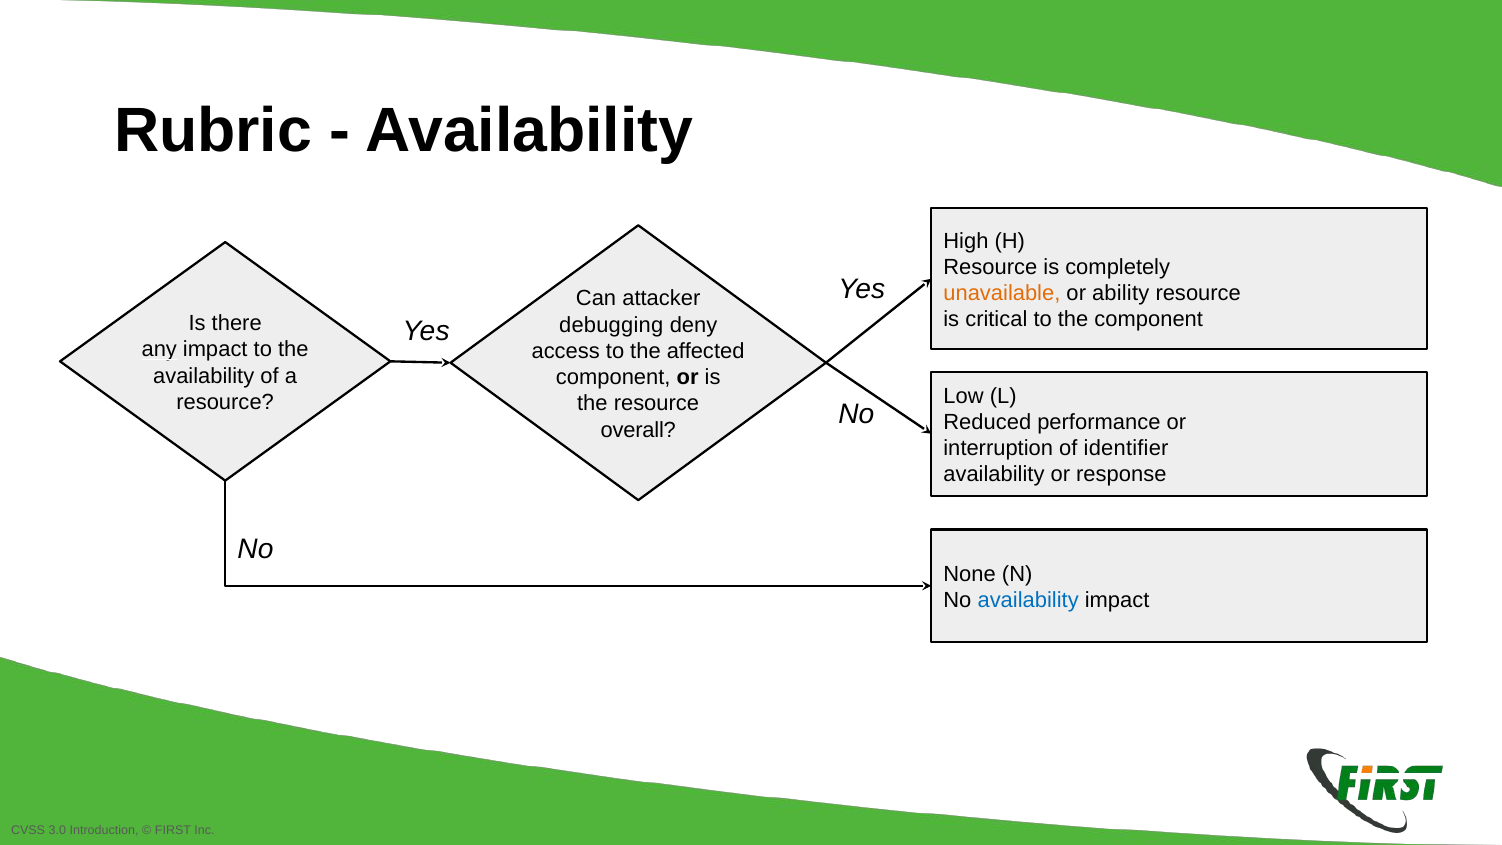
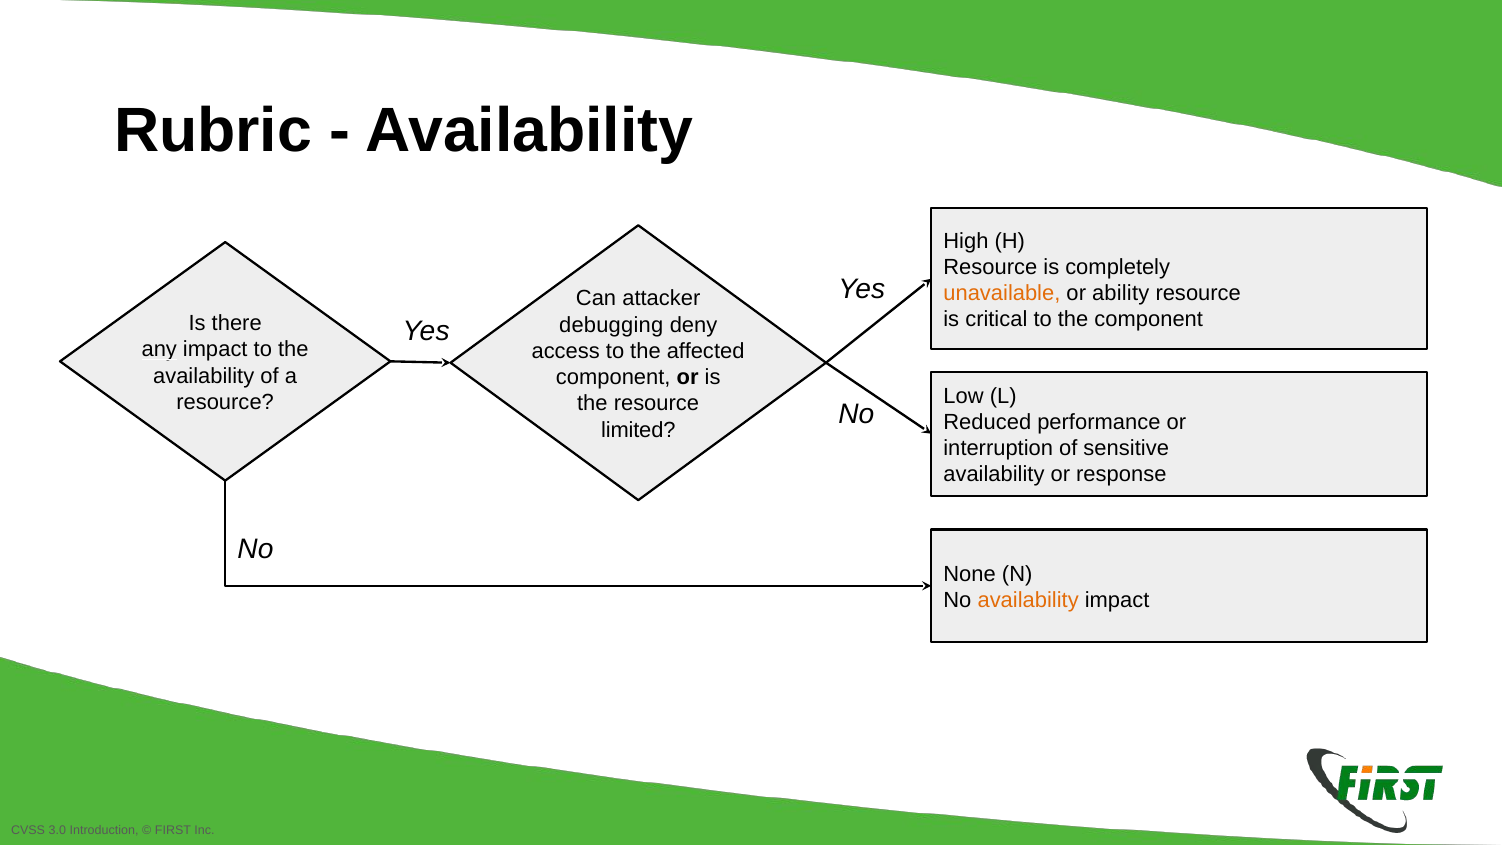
overall: overall -> limited (638, 430)
identifier: identifier -> sensitive (1126, 448)
availability colour: blue -> orange (1028, 601)
